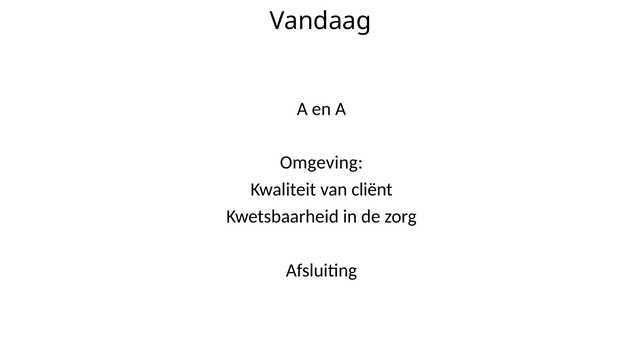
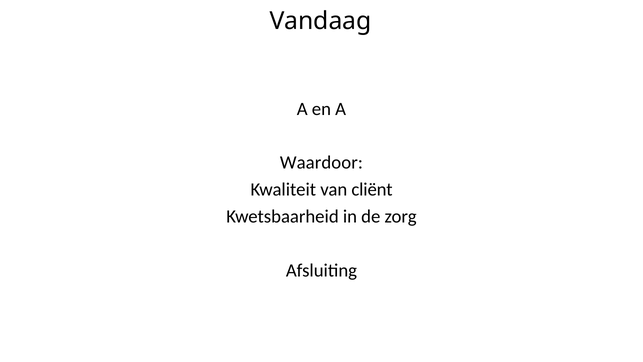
Omgeving: Omgeving -> Waardoor (321, 163)
